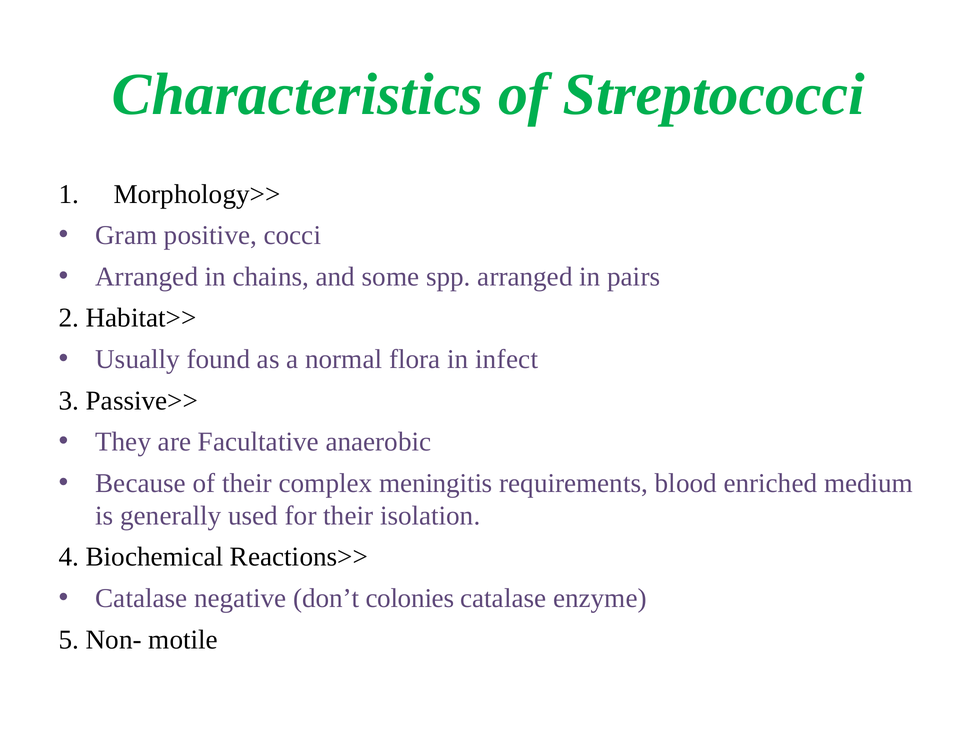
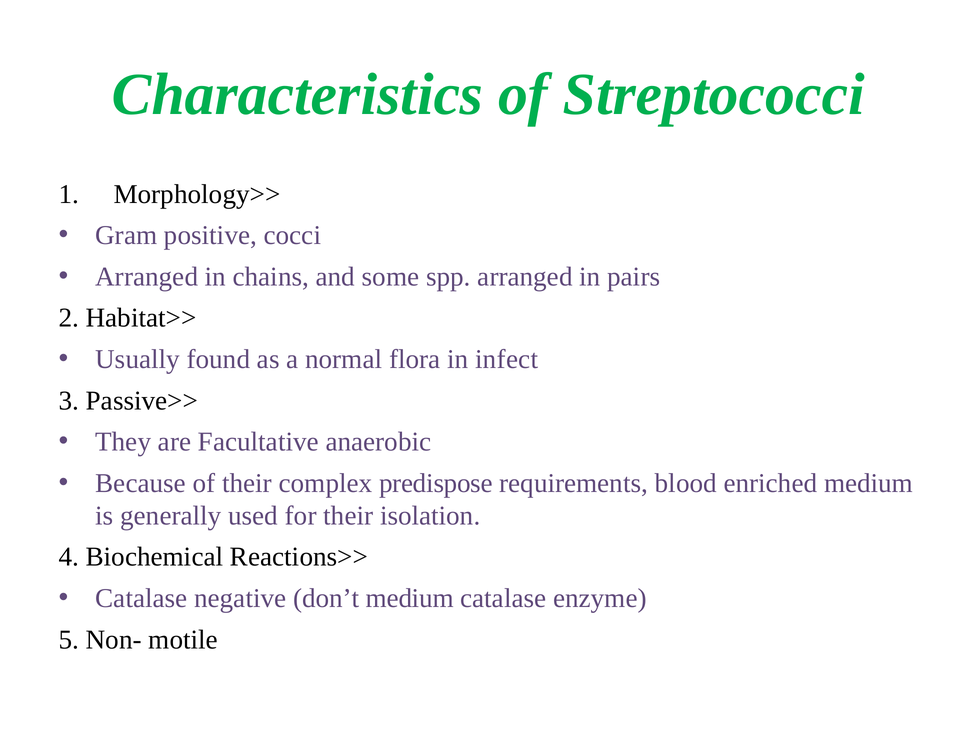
meningitis: meningitis -> predispose (436, 483)
don’t colonies: colonies -> medium (410, 599)
